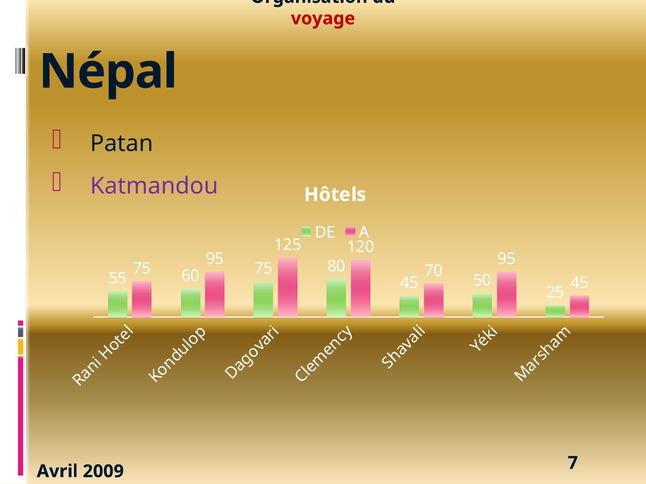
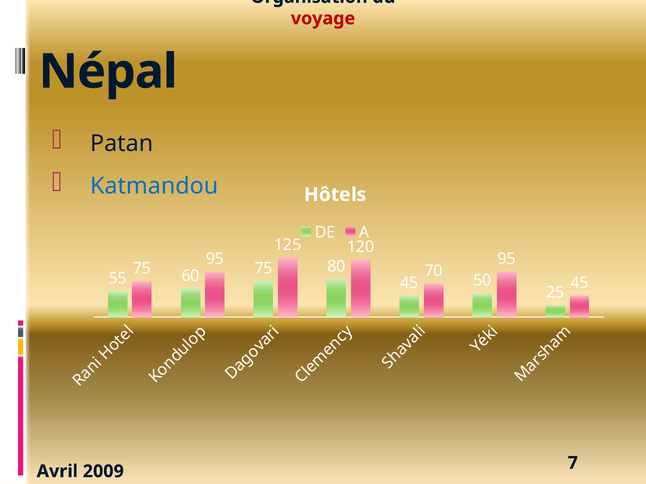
Katmandou colour: purple -> blue (154, 186)
